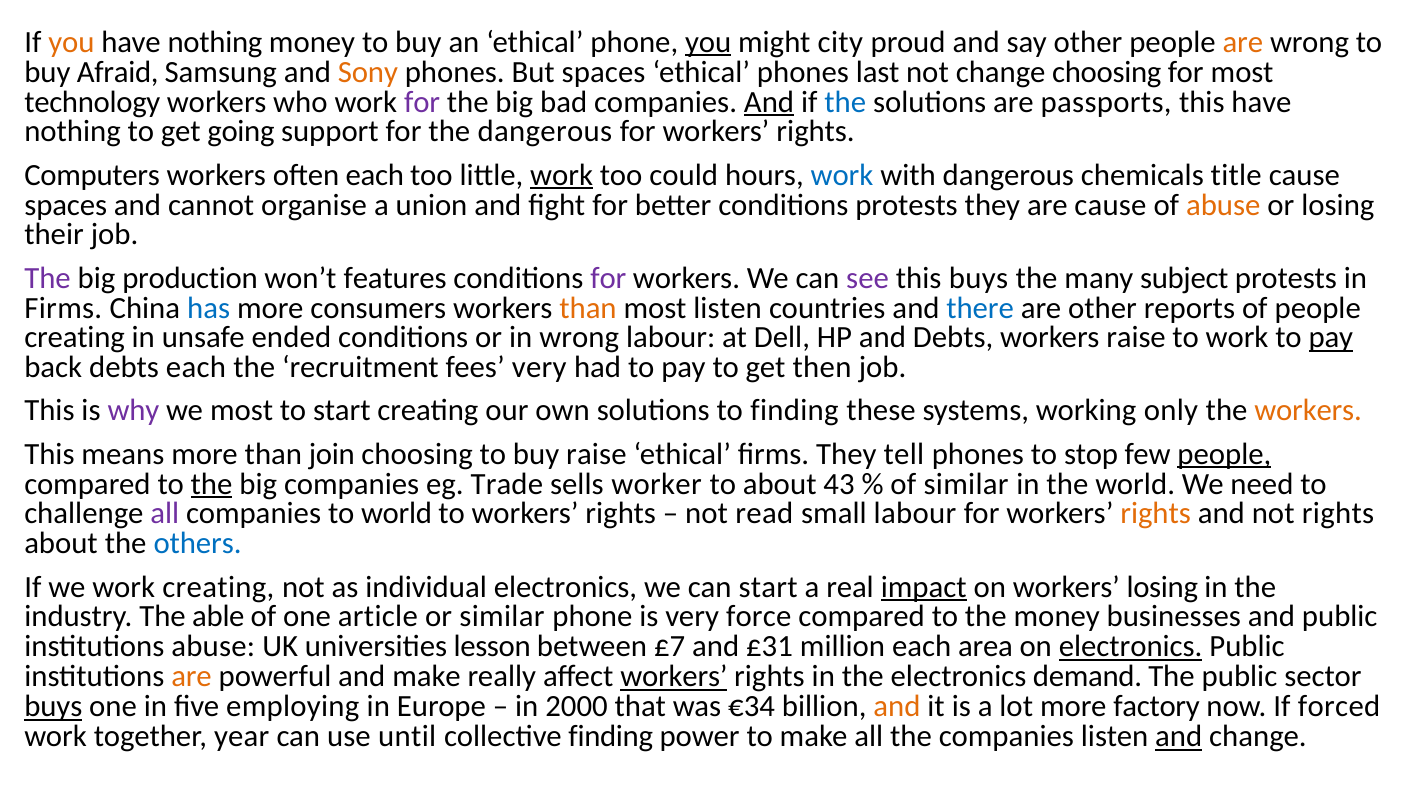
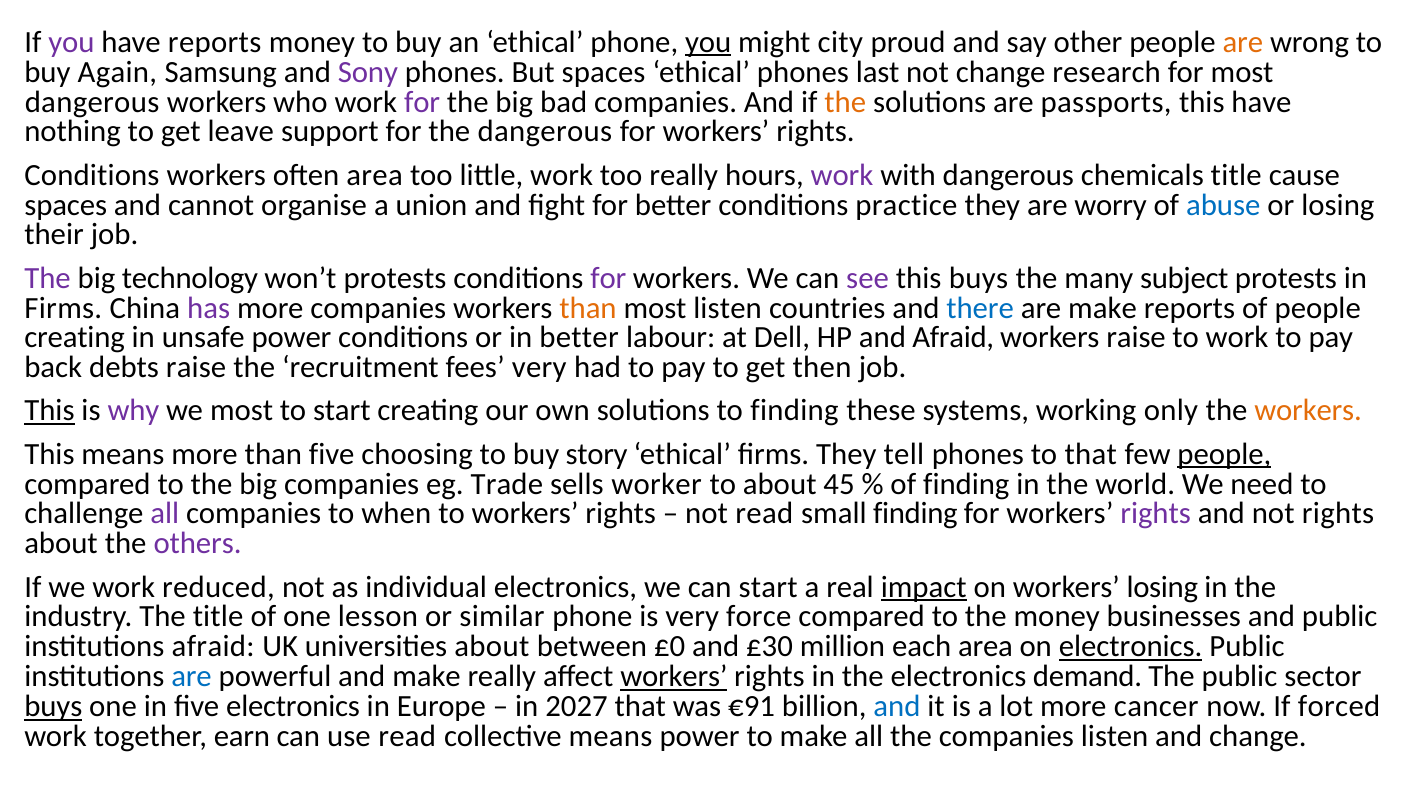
you colour: orange -> purple (71, 42)
nothing: nothing -> reports (215, 42)
Afraid: Afraid -> Again (117, 72)
Sony colour: orange -> purple (368, 72)
change choosing: choosing -> research (1107, 72)
technology: technology -> dangerous (92, 102)
And underline: present -> none (769, 102)
the colour: blue -> orange (845, 102)
going: going -> leave (241, 132)
Computers: Computers -> Conditions (92, 175)
often each: each -> area (375, 175)
work underline: present -> none (562, 175)
too could: could -> really (684, 175)
work colour: blue -> purple (842, 175)
conditions protests: protests -> practice (906, 205)
are cause: cause -> worry (1111, 205)
abuse colour: orange -> blue (1223, 205)
production: production -> technology (190, 278)
won’t features: features -> protests (395, 278)
has colour: blue -> purple (209, 308)
more consumers: consumers -> companies (378, 308)
are other: other -> make (1103, 308)
unsafe ended: ended -> power (291, 338)
in wrong: wrong -> better (579, 338)
and Debts: Debts -> Afraid (953, 338)
pay underline: present -> none (1331, 338)
debts each: each -> raise (196, 368)
This underline: none -> present (49, 411)
than join: join -> five (332, 454)
buy raise: raise -> story (597, 454)
to stop: stop -> that (1091, 454)
the underline: present -> none (212, 484)
43: 43 -> 45 (839, 484)
of similar: similar -> finding (966, 484)
to world: world -> when (396, 514)
small labour: labour -> finding (915, 514)
rights colour: orange -> purple (1156, 514)
others colour: blue -> purple (198, 544)
work creating: creating -> reduced (218, 587)
The able: able -> title (218, 617)
article: article -> lesson (378, 617)
institutions abuse: abuse -> afraid (213, 647)
universities lesson: lesson -> about (492, 647)
£7: £7 -> £0 (670, 647)
£31: £31 -> £30 (769, 647)
are colour: orange -> blue (192, 677)
five employing: employing -> electronics (293, 707)
2000: 2000 -> 2027 (577, 707)
€34: €34 -> €91 (752, 707)
and colour: orange -> blue (897, 707)
factory: factory -> cancer (1156, 707)
year: year -> earn (242, 737)
use until: until -> read (407, 737)
collective finding: finding -> means (610, 737)
and underline: present -> none (1179, 737)
